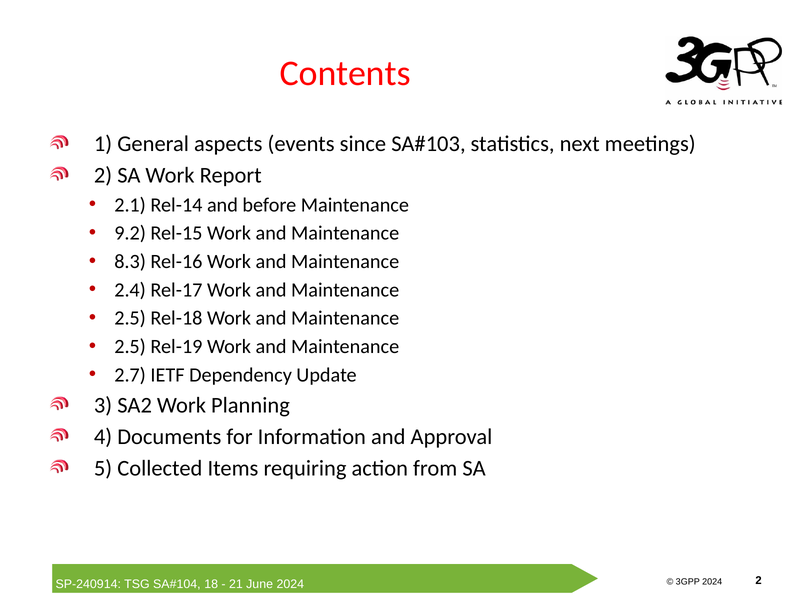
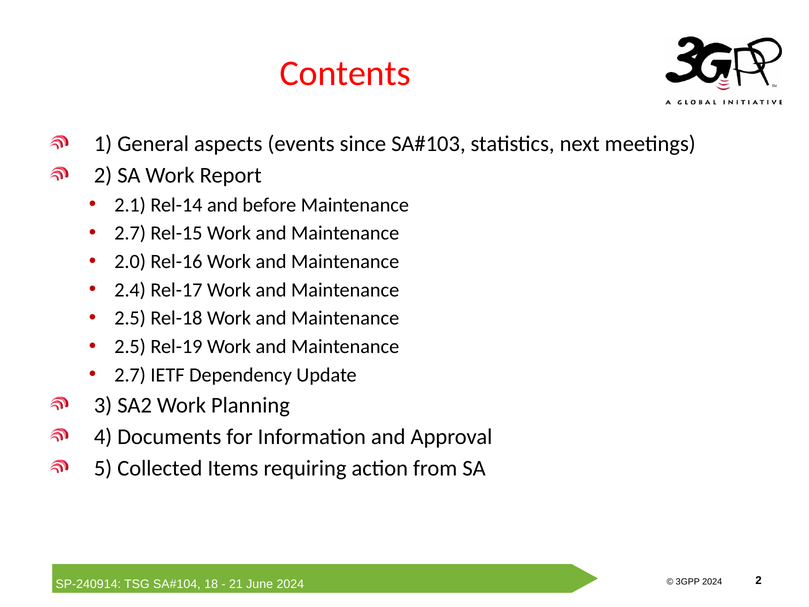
9.2: 9.2 -> 2.7 (130, 233)
8.3: 8.3 -> 2.0 (130, 261)
